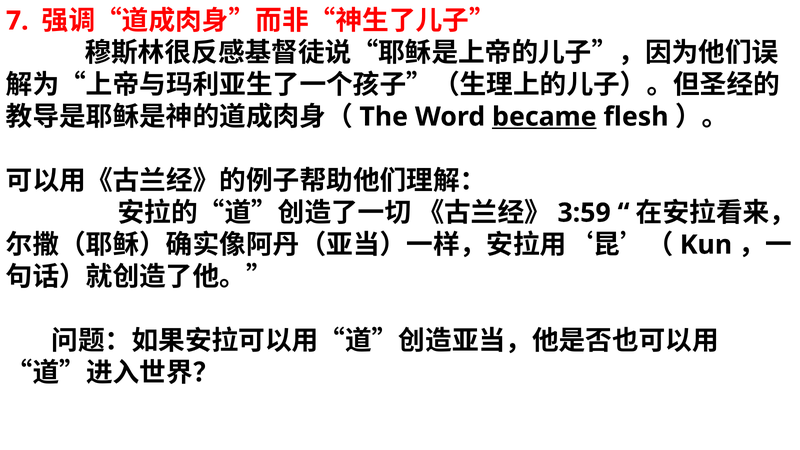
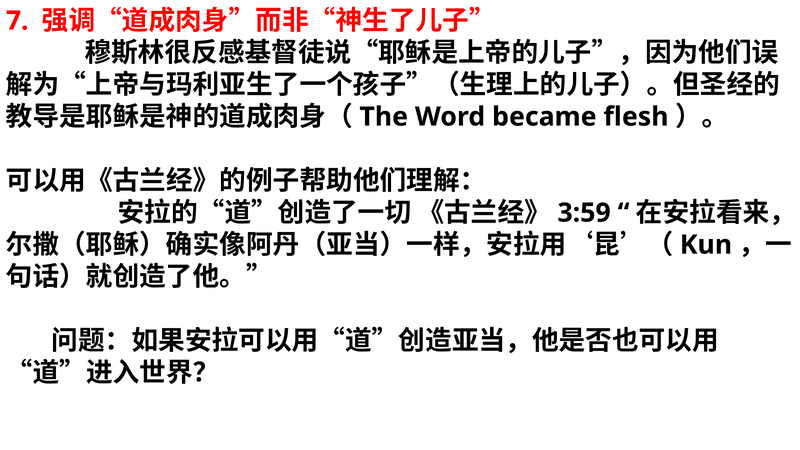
became underline: present -> none (544, 117)
